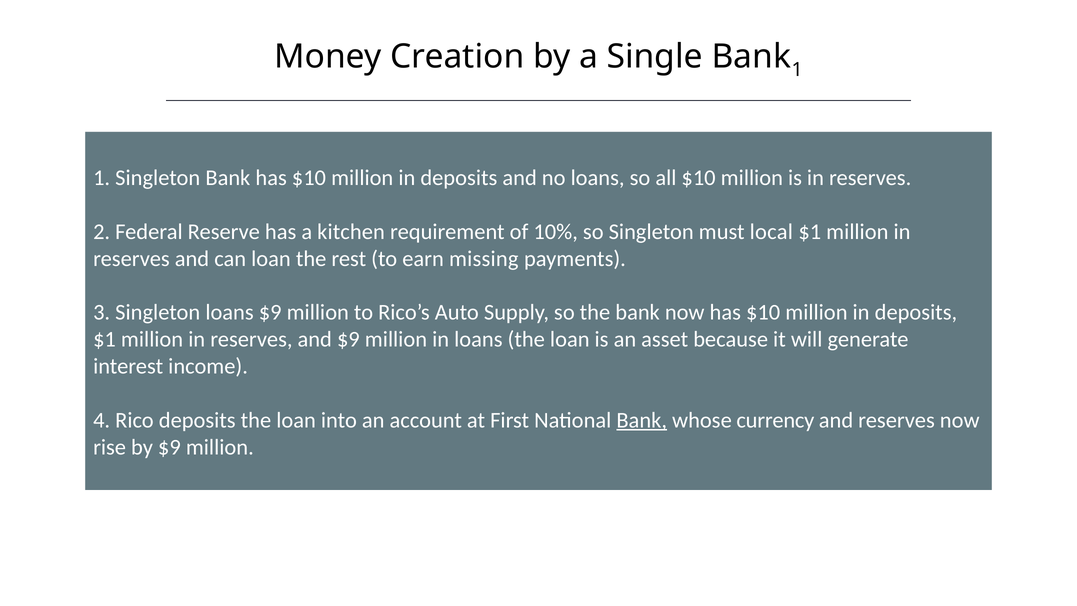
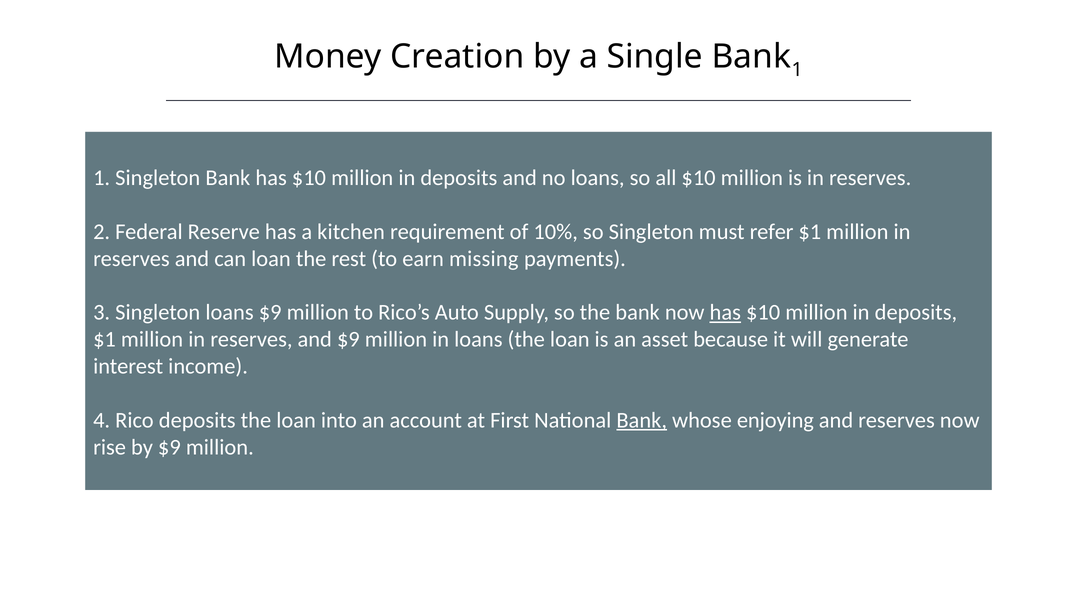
local: local -> refer (772, 232)
has underline: none -> present (725, 312)
currency: currency -> enjoying (775, 420)
